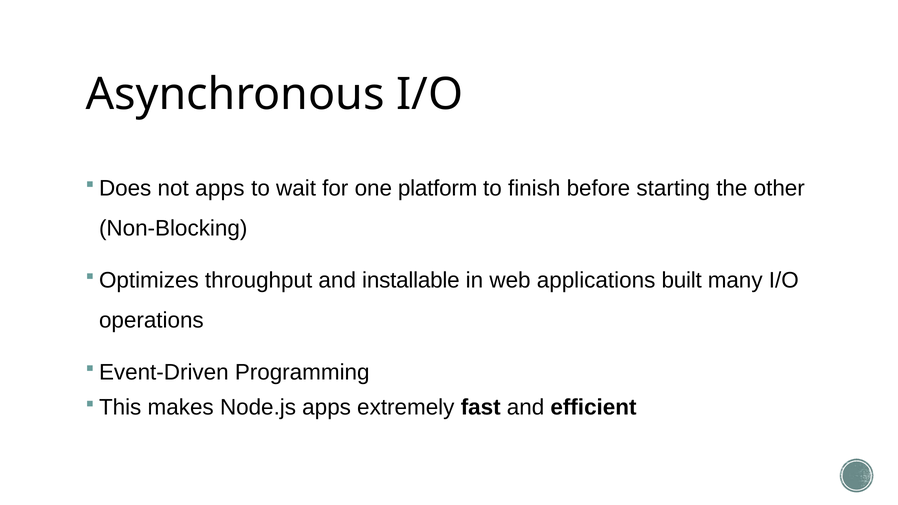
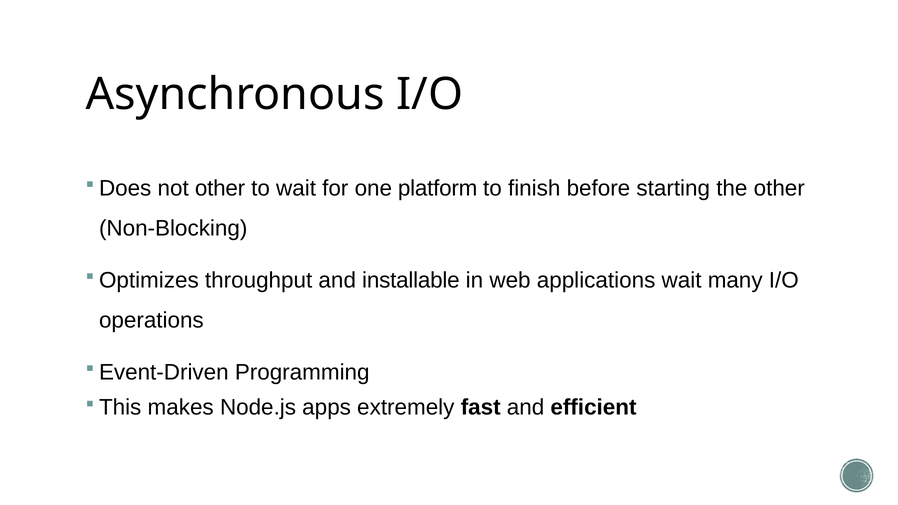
not apps: apps -> other (220, 188)
applications built: built -> wait (682, 280)
